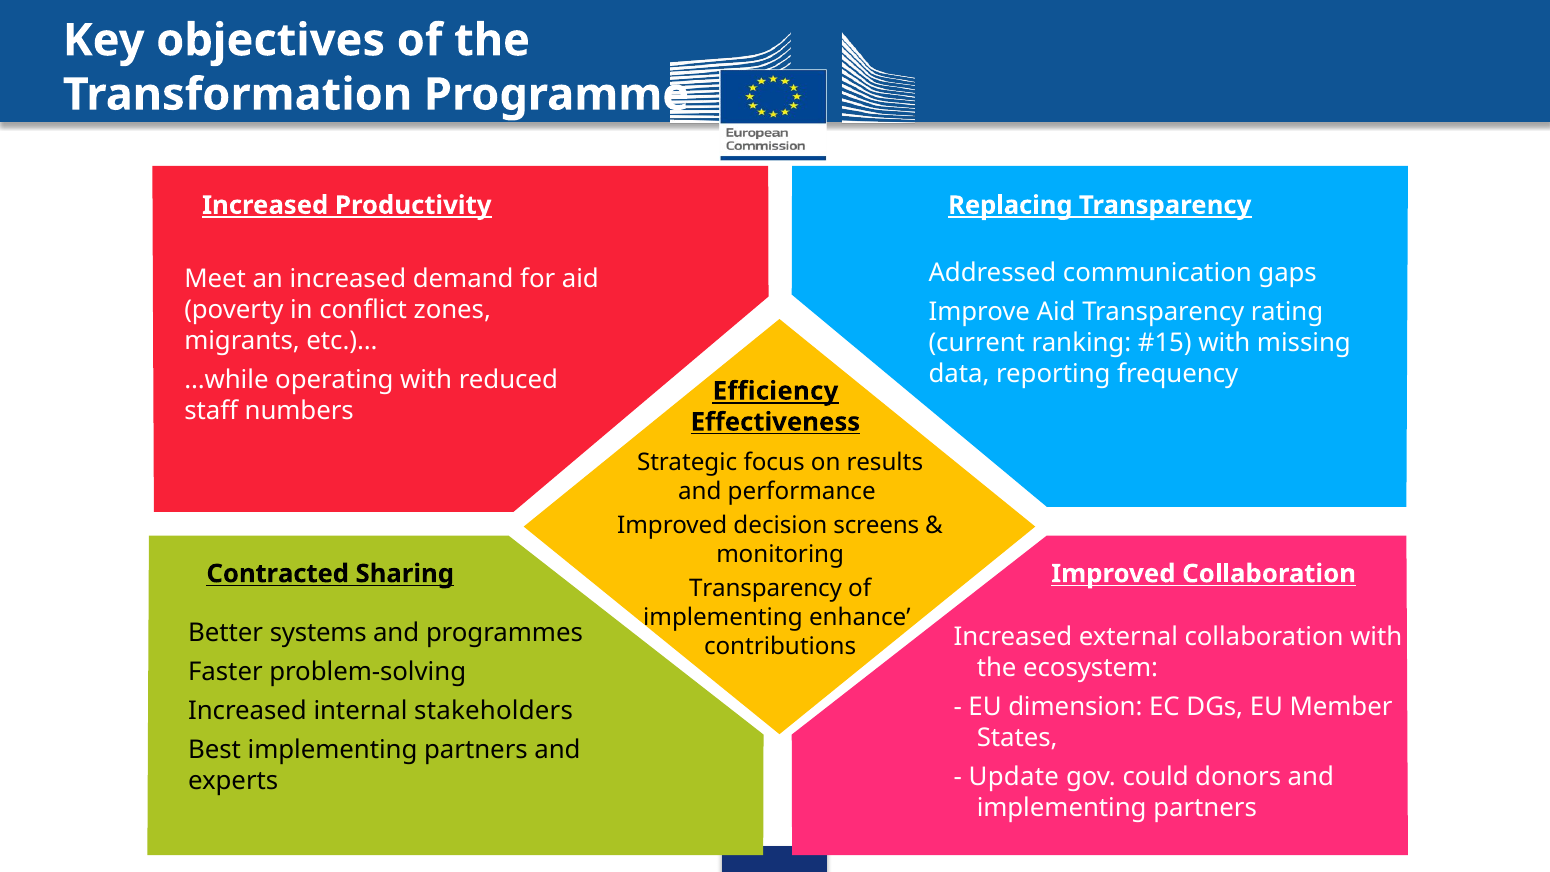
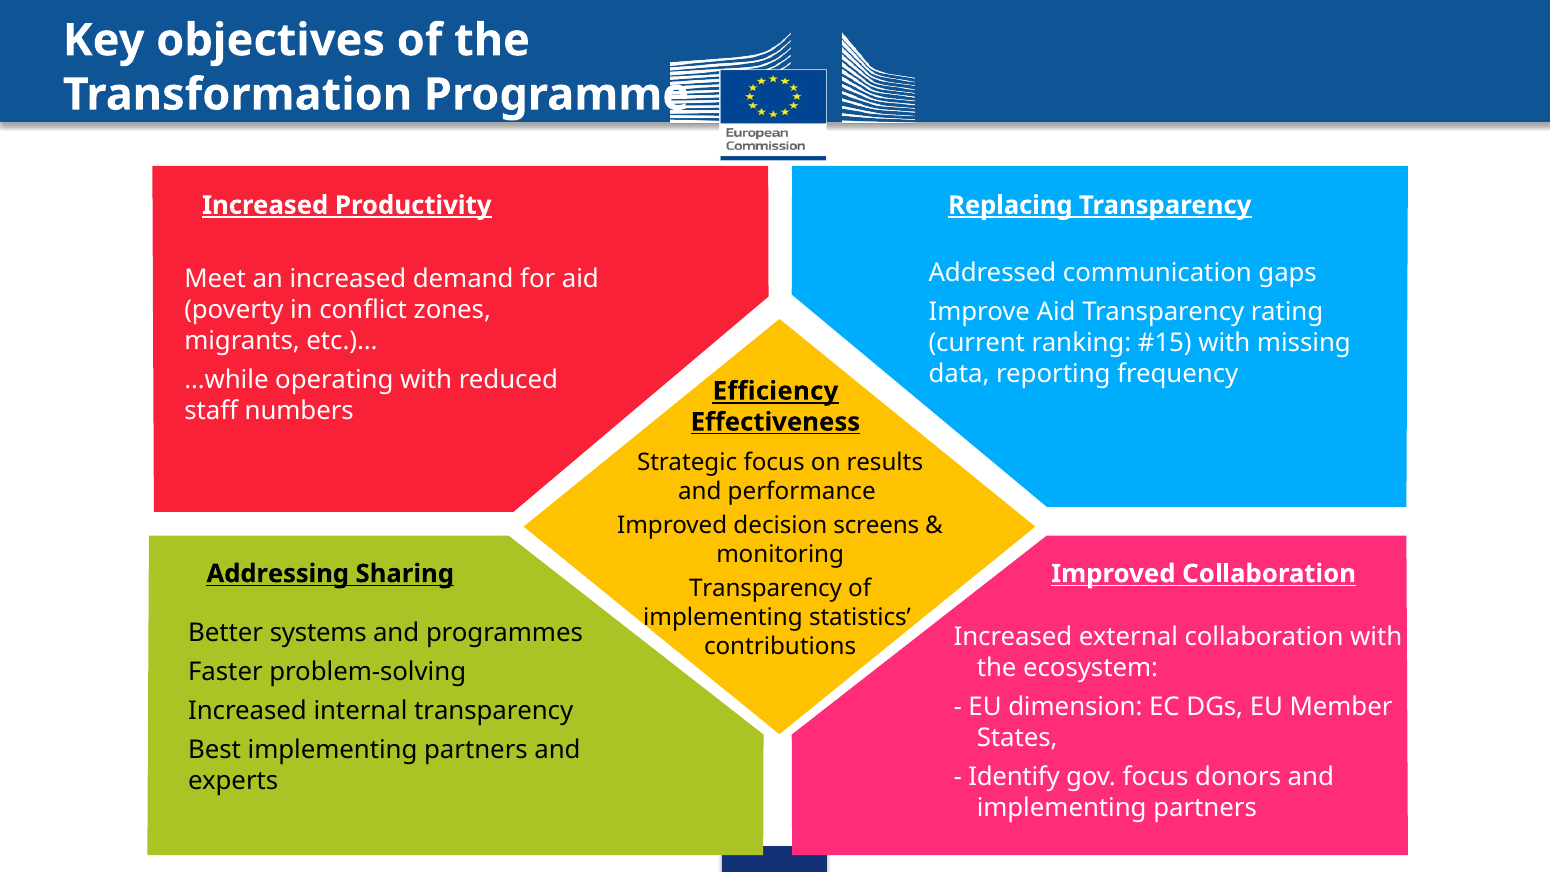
Contracted: Contracted -> Addressing (278, 574)
enhance: enhance -> statistics (860, 617)
internal stakeholders: stakeholders -> transparency (494, 711)
Update: Update -> Identify (1014, 777)
gov could: could -> focus (1156, 777)
